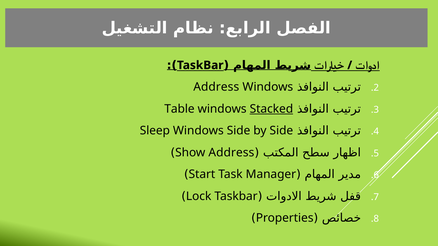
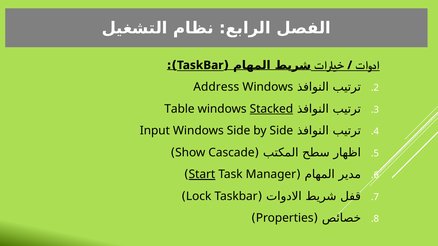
Sleep: Sleep -> Input (155, 131)
Show Address: Address -> Cascade (231, 153)
Start underline: none -> present (202, 175)
